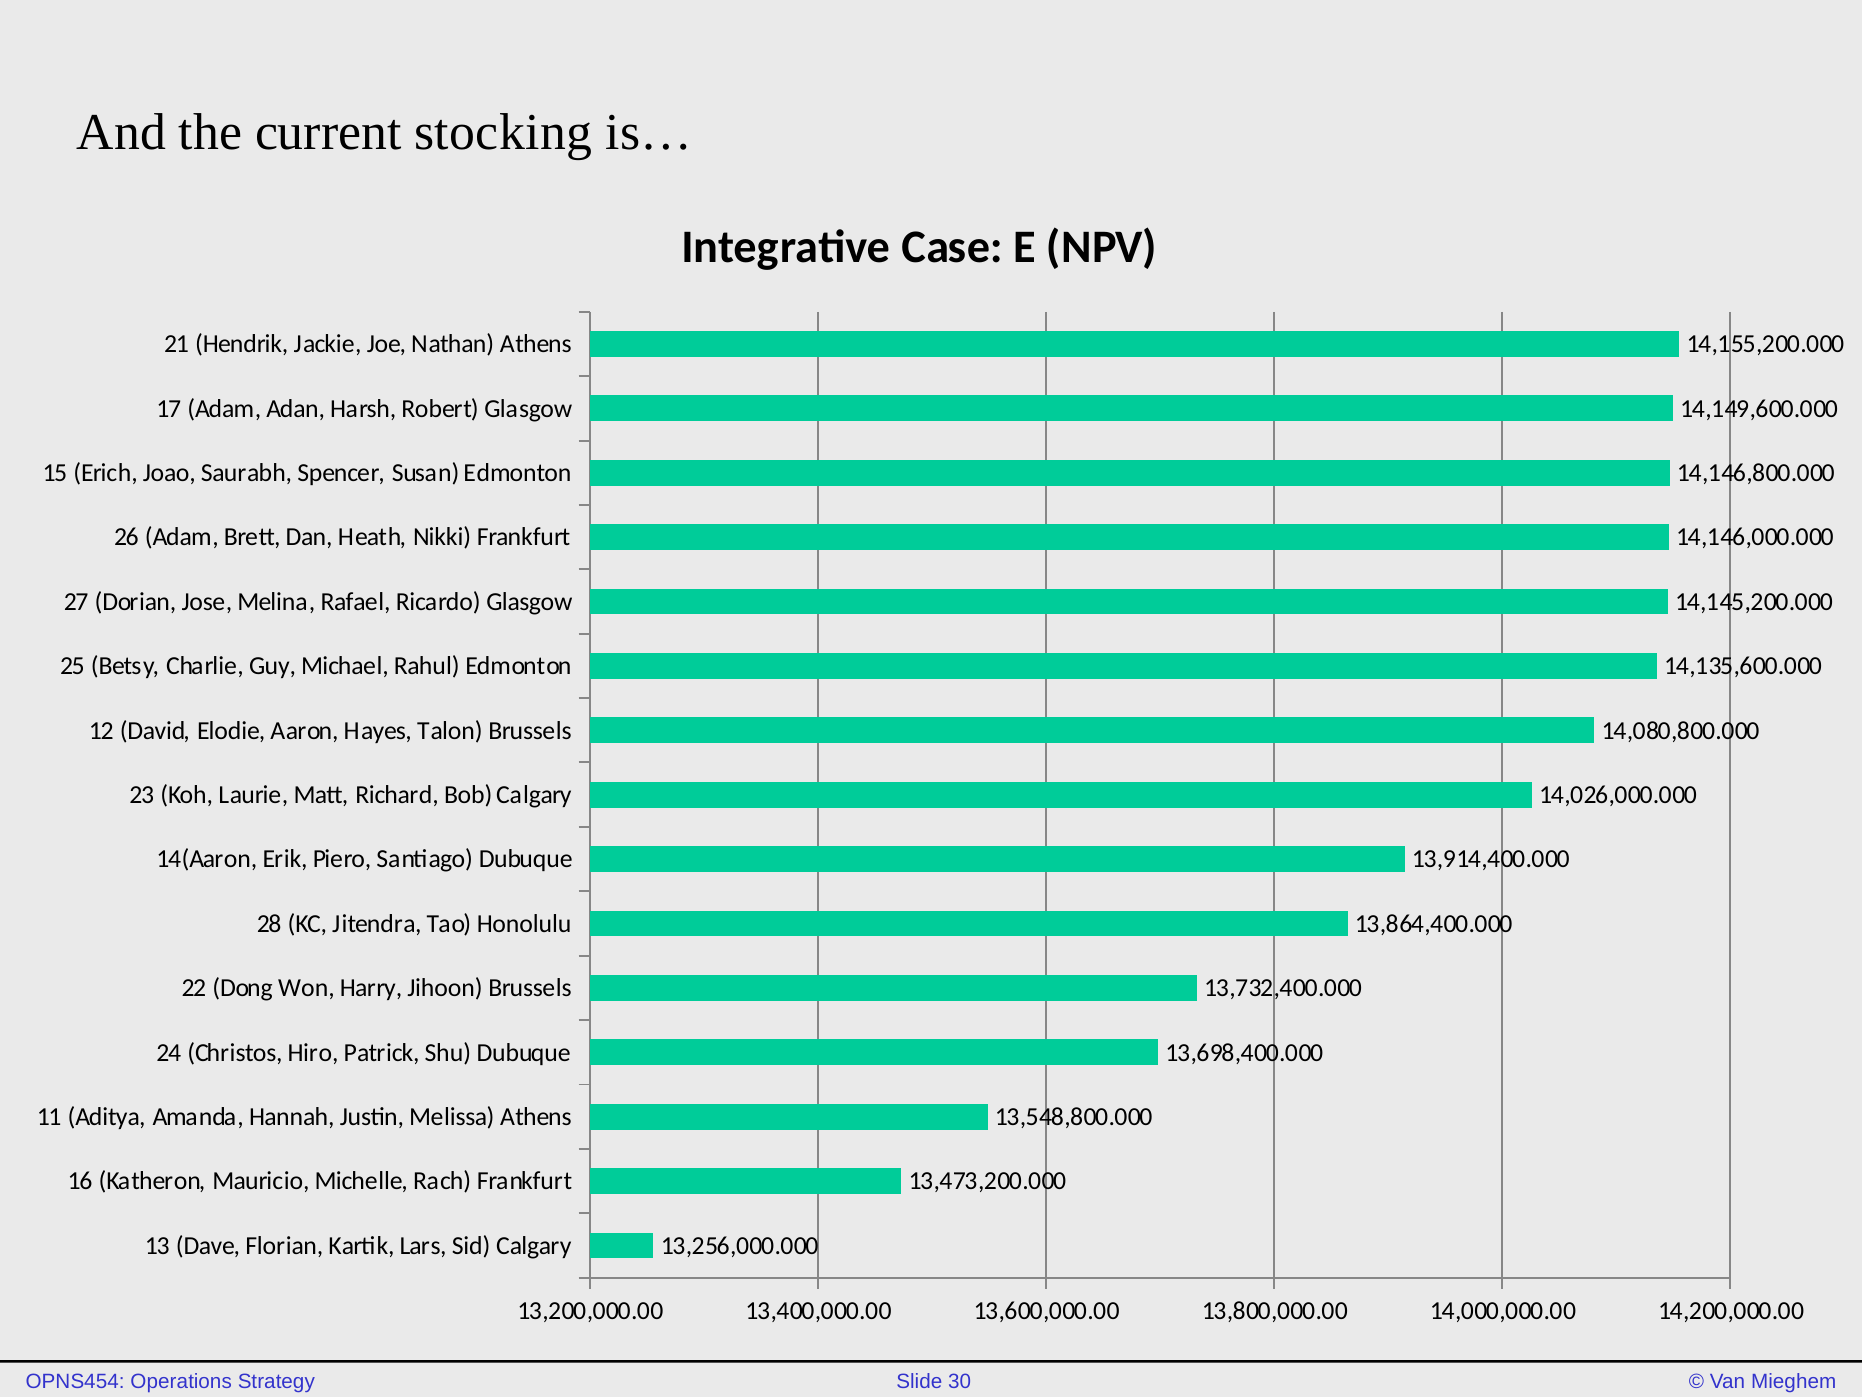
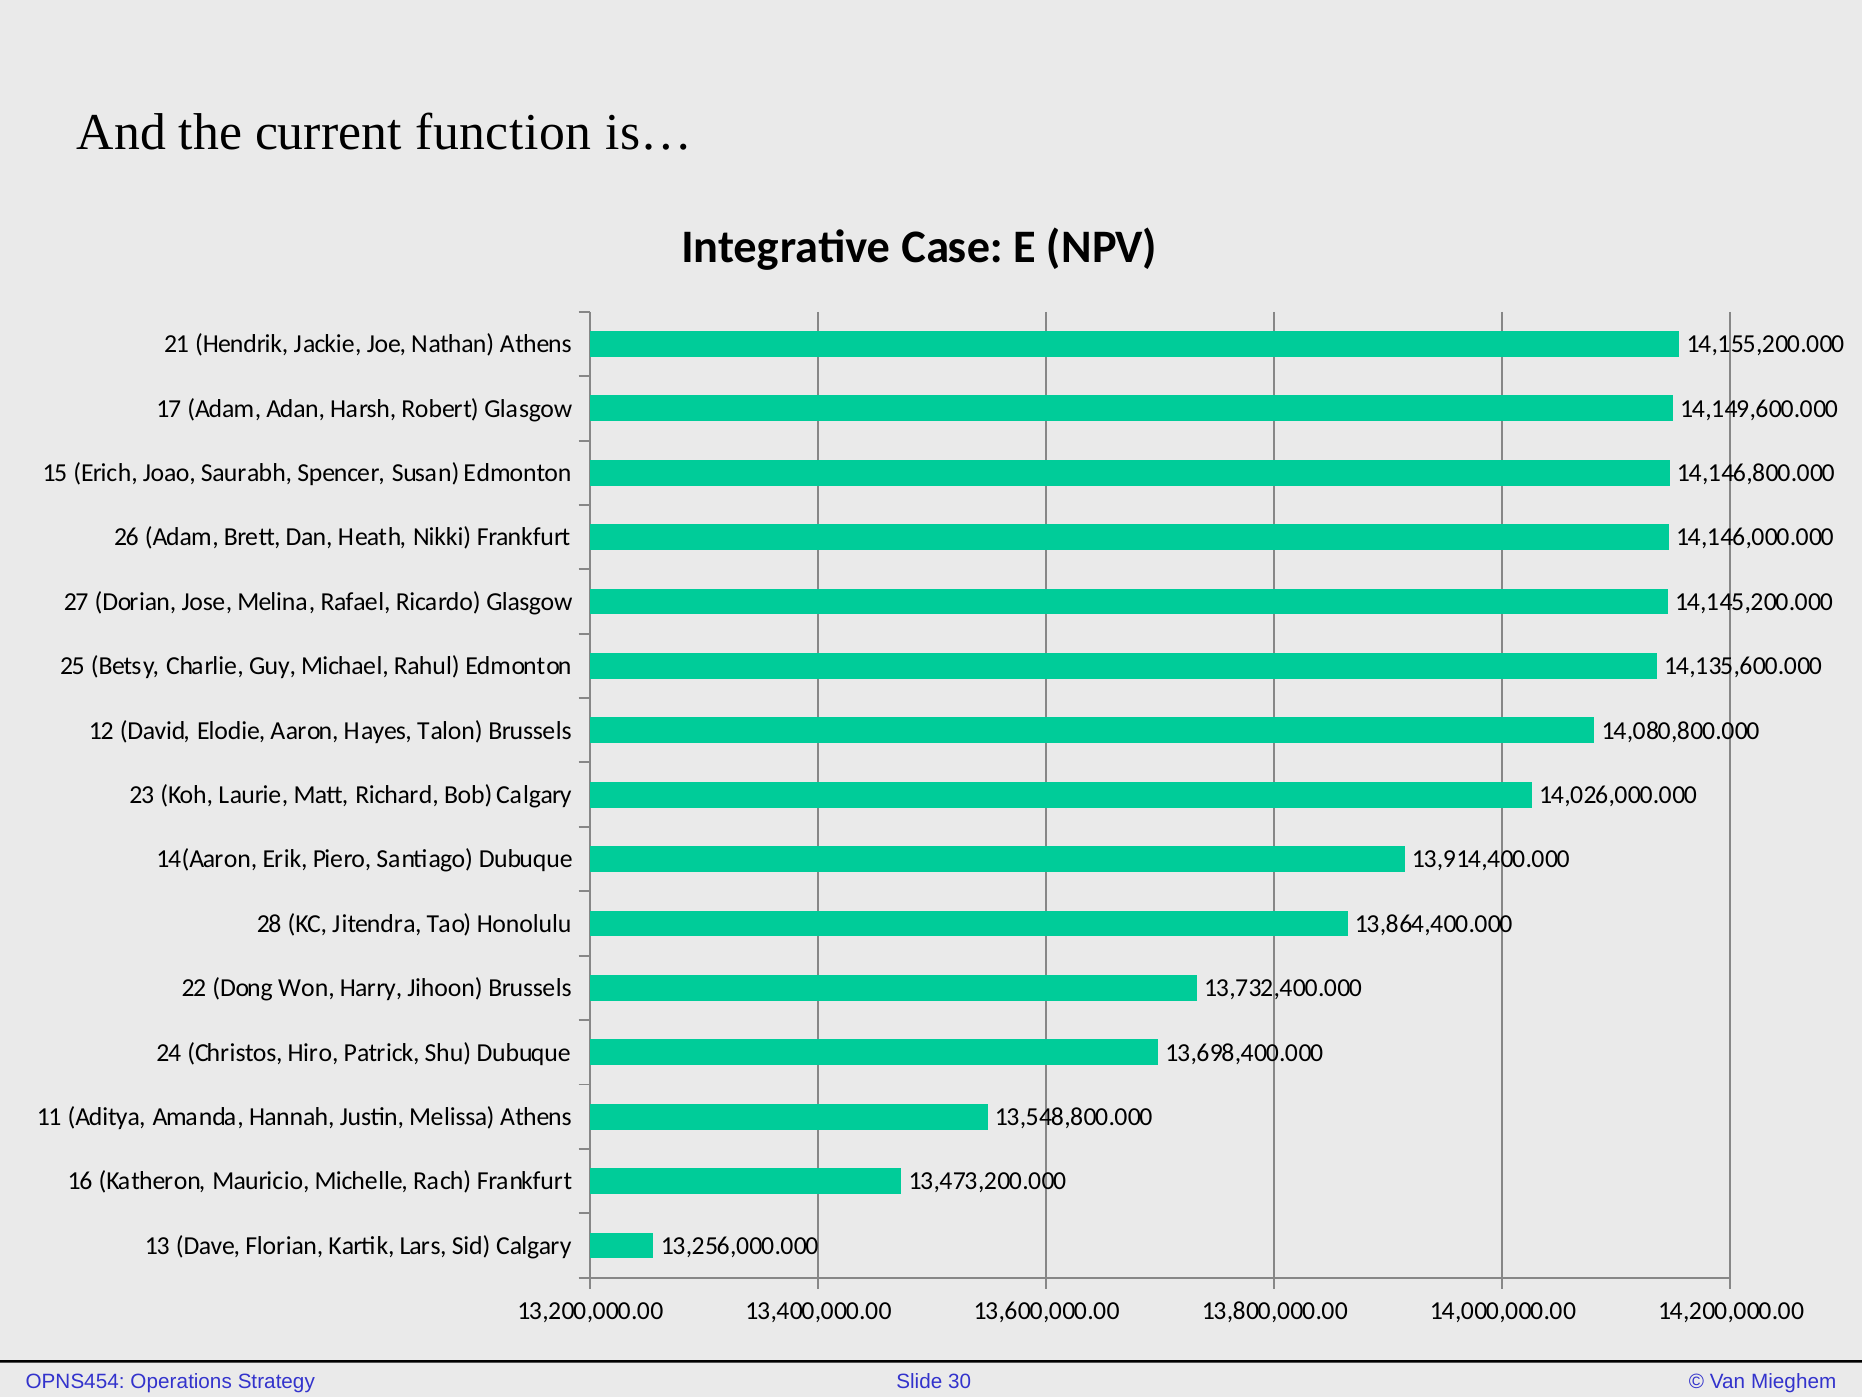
stocking: stocking -> function (503, 133)
